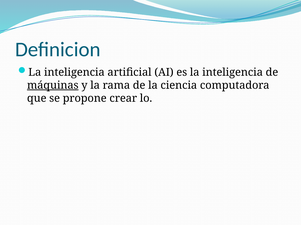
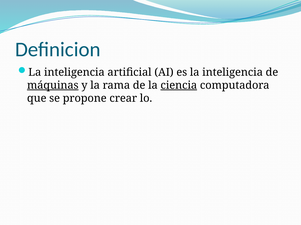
ciencia underline: none -> present (179, 86)
